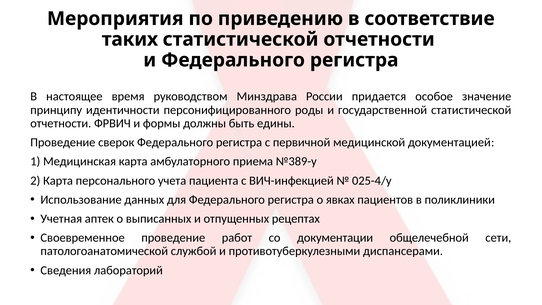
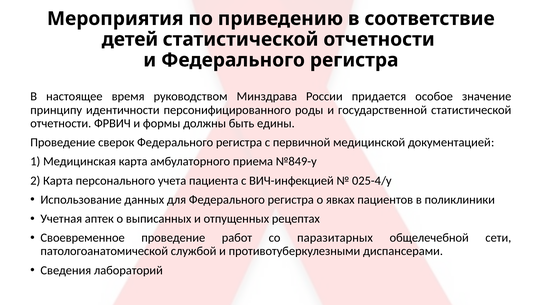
таких: таких -> детей (130, 39)
№389-у: №389-у -> №849-у (296, 161)
документации: документации -> паразитарных (335, 238)
